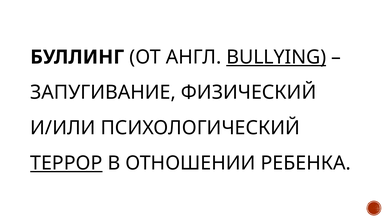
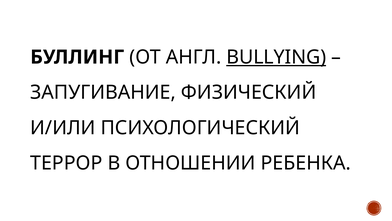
ТЕРРОР underline: present -> none (66, 163)
